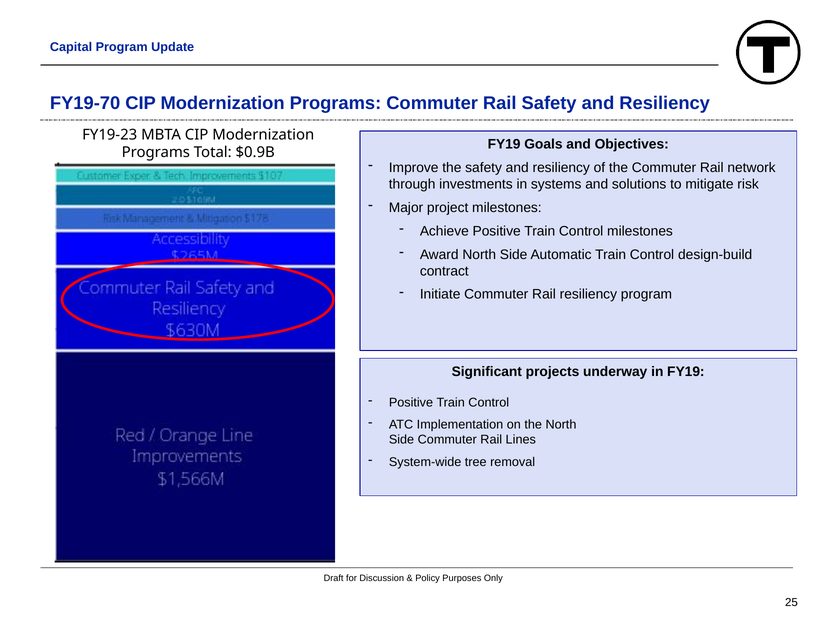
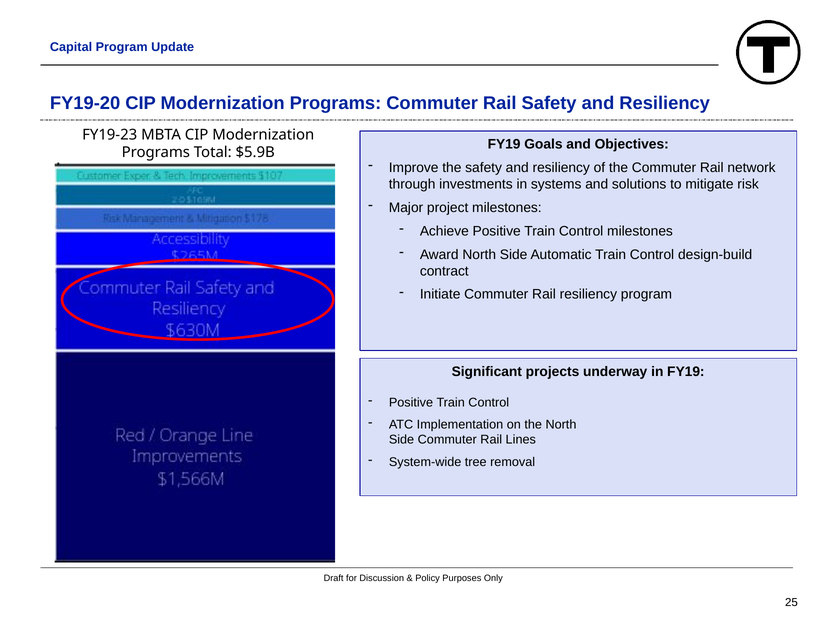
FY19-70: FY19-70 -> FY19-20 (85, 103)
$0.9B: $0.9B -> $5.9B (255, 153)
